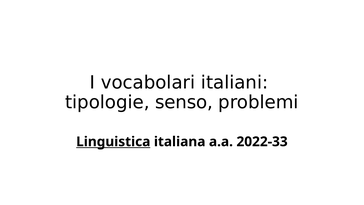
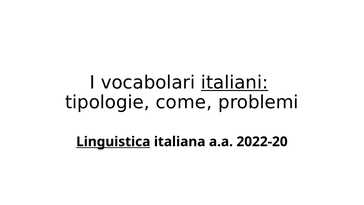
italiani underline: none -> present (235, 83)
senso: senso -> come (184, 102)
2022-33: 2022-33 -> 2022-20 (262, 142)
